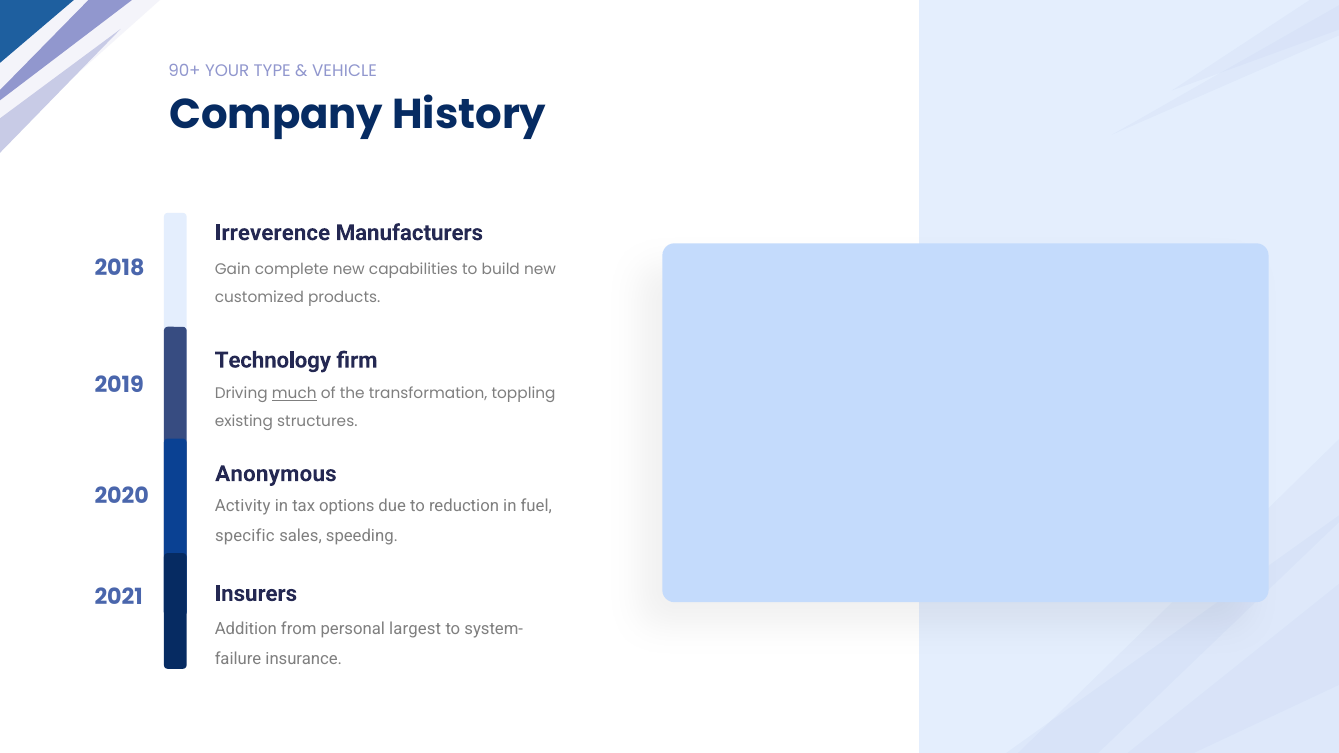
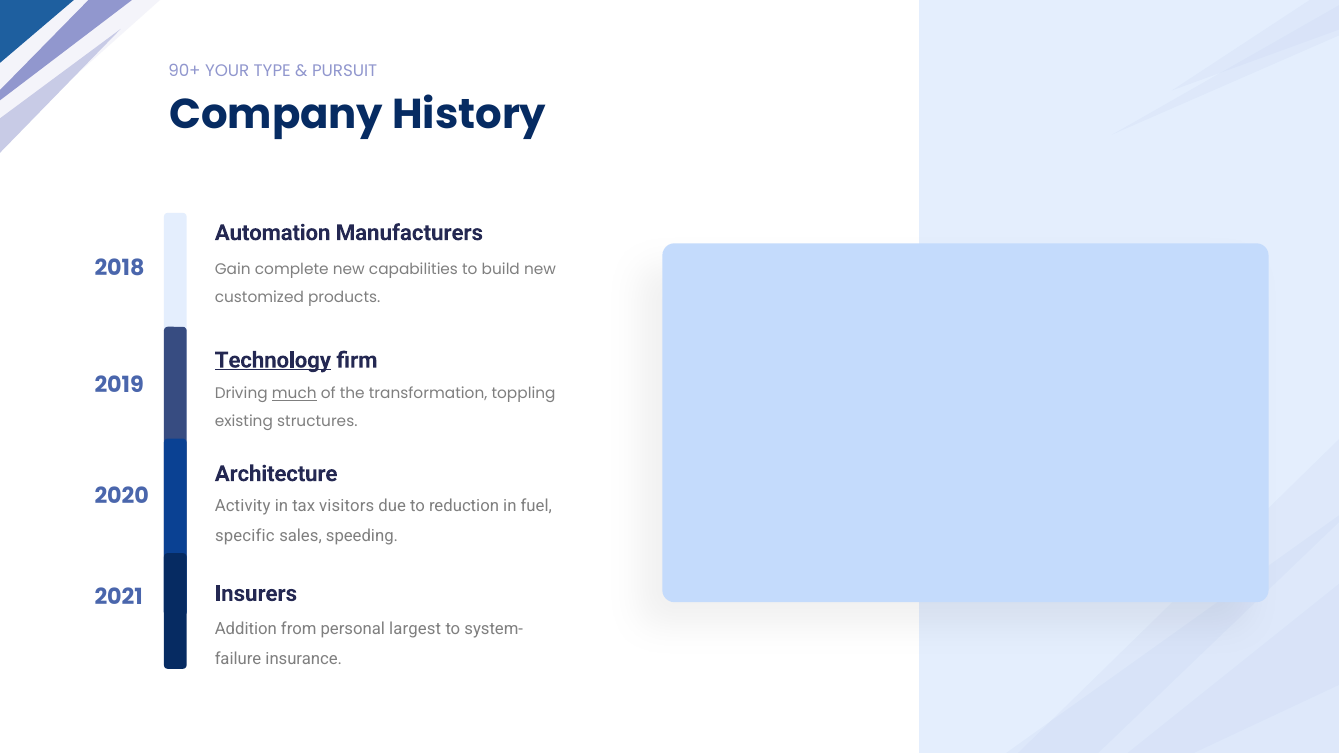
VEHICLE: VEHICLE -> PURSUIT (345, 71)
Irreverence: Irreverence -> Automation (273, 233)
Technology underline: none -> present (273, 360)
Anonymous: Anonymous -> Architecture (276, 474)
options: options -> visitors (347, 506)
